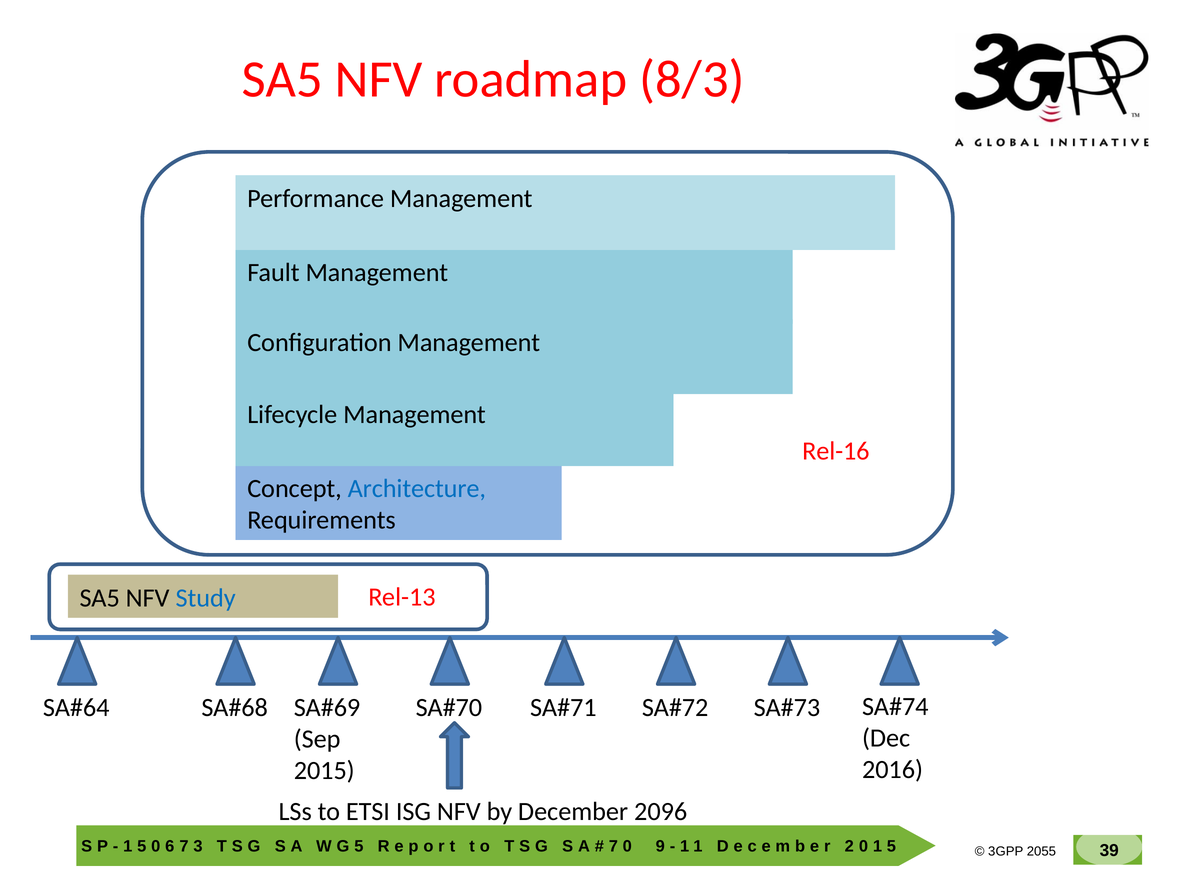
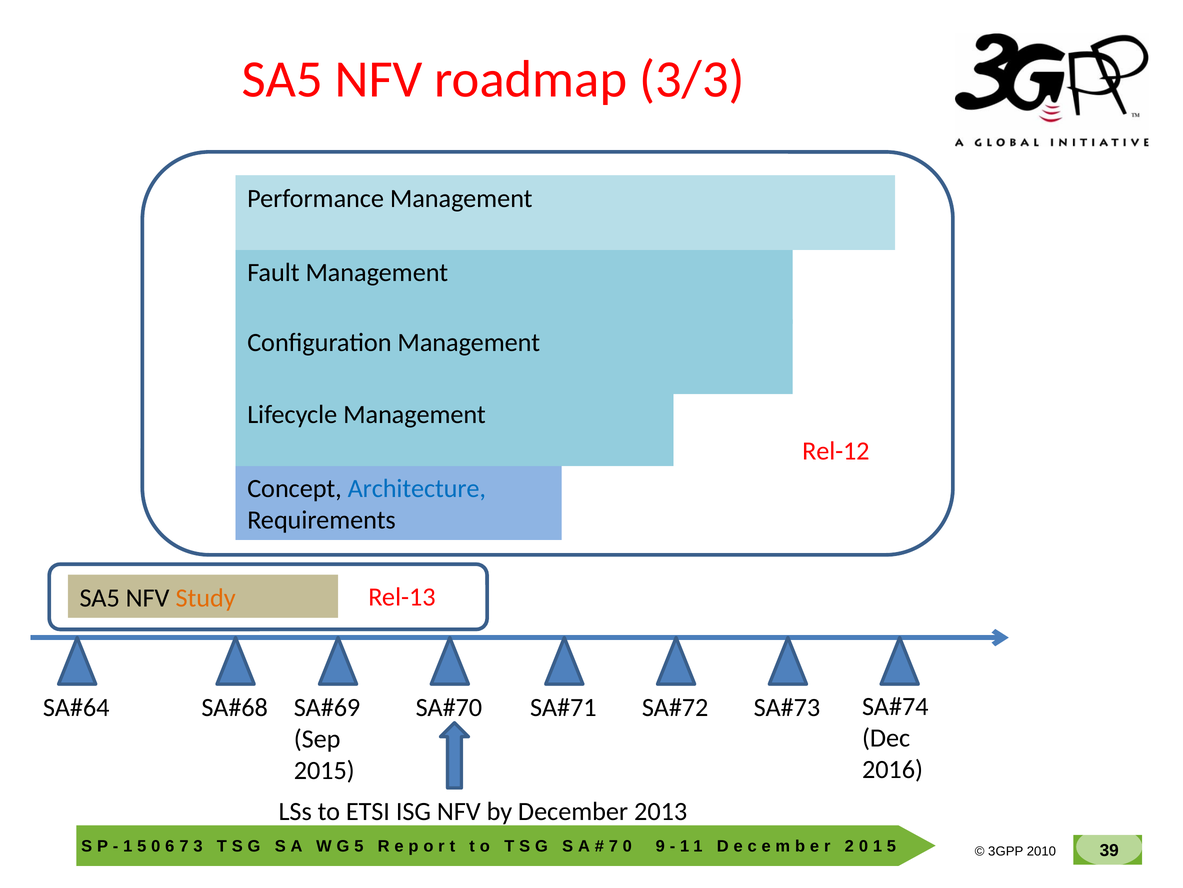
8/3: 8/3 -> 3/3 (692, 79)
Rel-16: Rel-16 -> Rel-12 (836, 451)
Study colour: blue -> orange (206, 598)
2096: 2096 -> 2013 (661, 811)
2055: 2055 -> 2010 (1041, 850)
